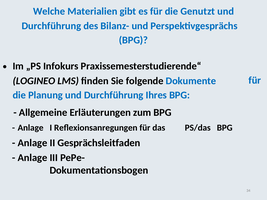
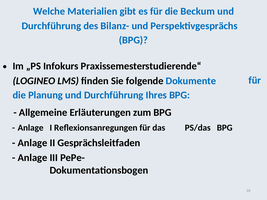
Genutzt: Genutzt -> Beckum (198, 11)
